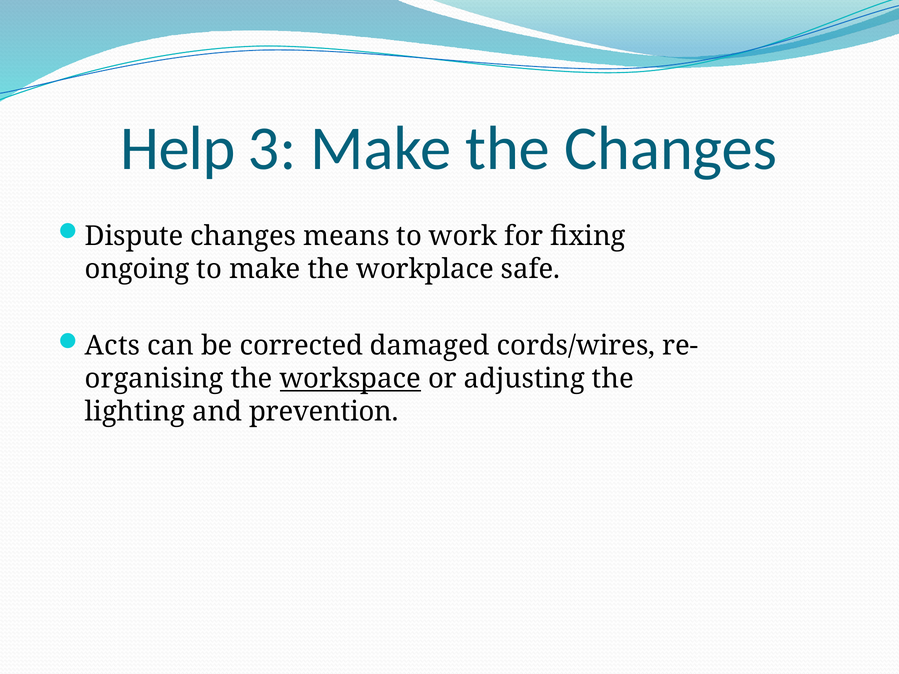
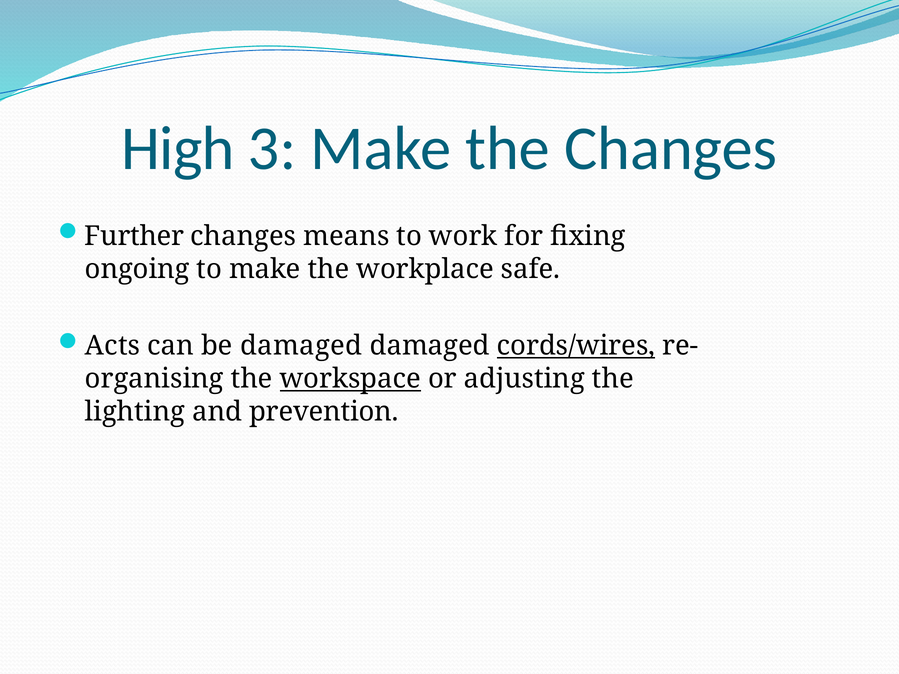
Help: Help -> High (178, 148)
Dispute: Dispute -> Further (134, 236)
be corrected: corrected -> damaged (301, 346)
cords/wires underline: none -> present (576, 346)
